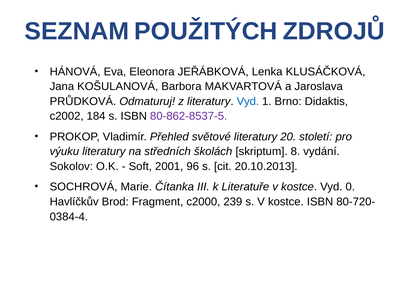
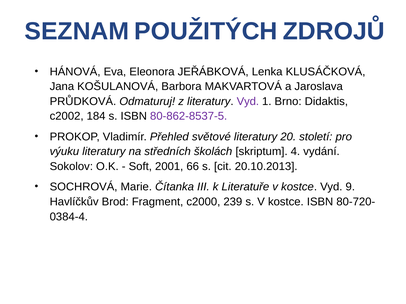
Vyd colour: blue -> purple (248, 102)
8: 8 -> 4 (295, 152)
96: 96 -> 66 (193, 167)
0: 0 -> 9 (350, 187)
